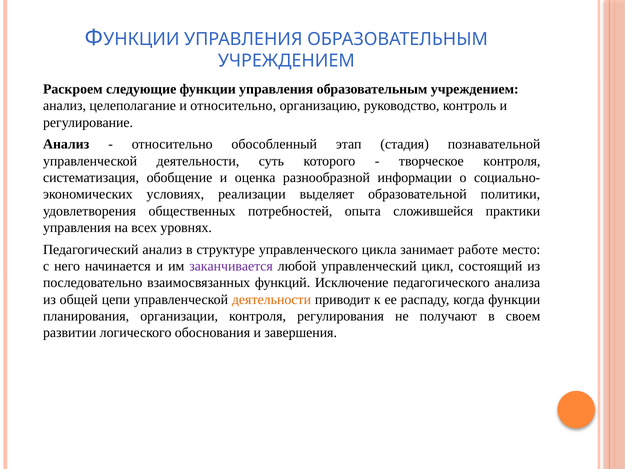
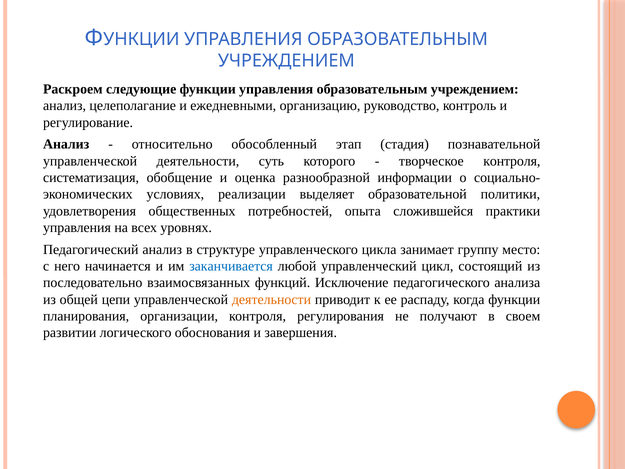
и относительно: относительно -> ежедневными (233, 106)
работе: работе -> группу (478, 249)
заканчивается colour: purple -> blue (231, 266)
